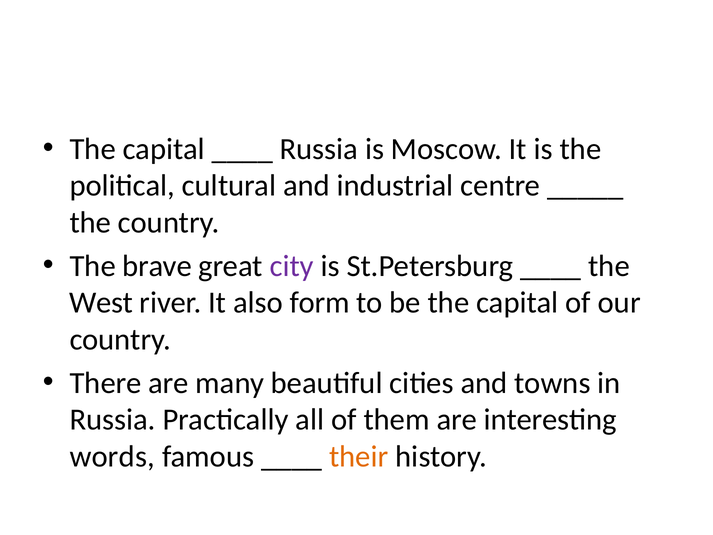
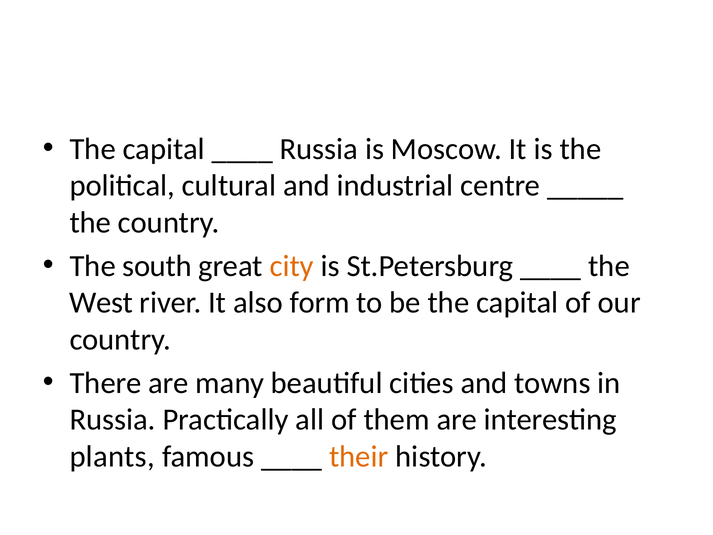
brave: brave -> south (157, 266)
city colour: purple -> orange (292, 266)
words: words -> plants (112, 456)
